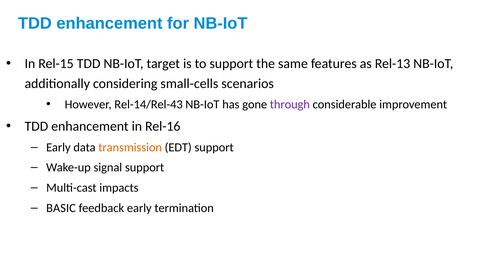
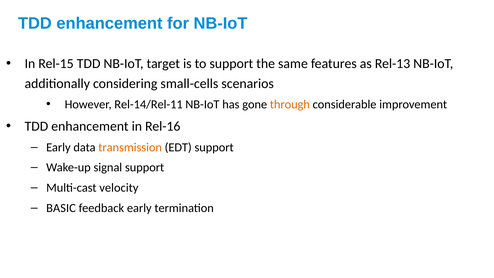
Rel-14/Rel-43: Rel-14/Rel-43 -> Rel-14/Rel-11 (149, 105)
through colour: purple -> orange (290, 105)
impacts: impacts -> velocity (119, 188)
